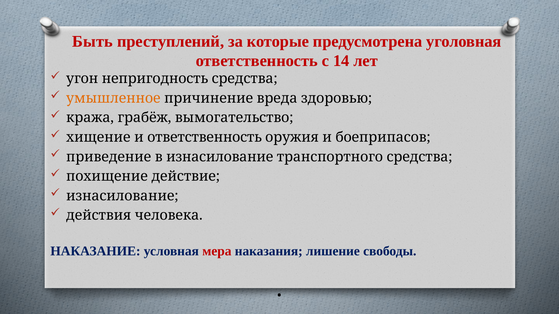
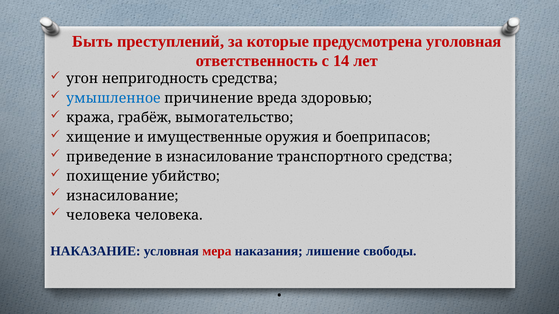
умышленное colour: orange -> blue (113, 98)
и ответственность: ответственность -> имущественные (205, 137)
действие: действие -> убийство (186, 177)
действия: действия -> человека (99, 216)
